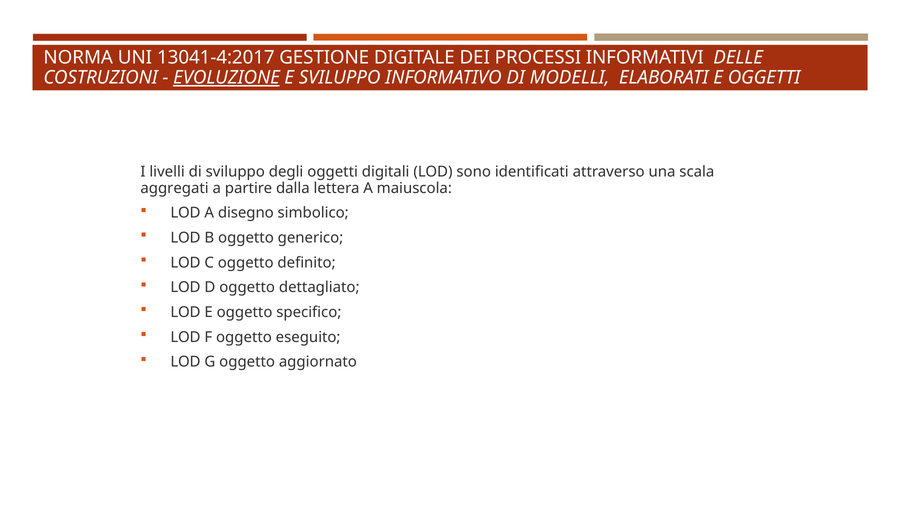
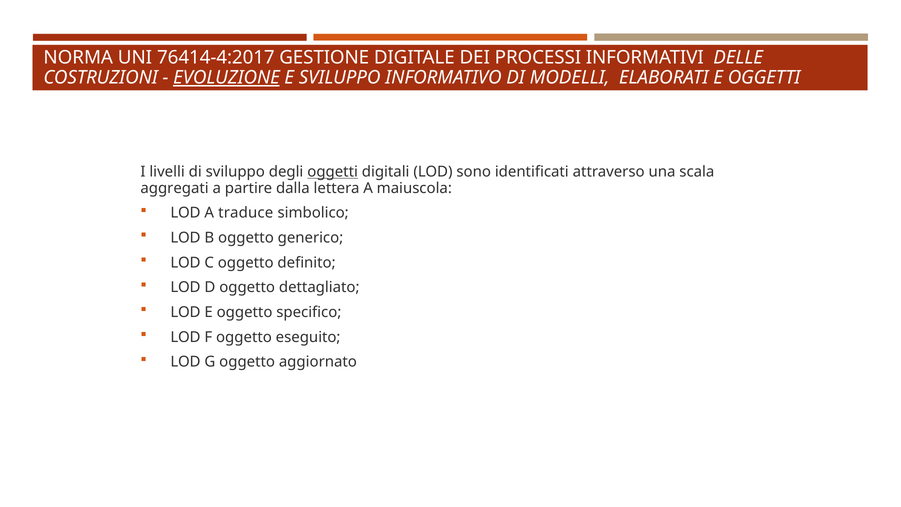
13041-4:2017: 13041-4:2017 -> 76414-4:2017 (216, 58)
oggetti underline: none -> present (333, 172)
disegno: disegno -> traduce (246, 213)
